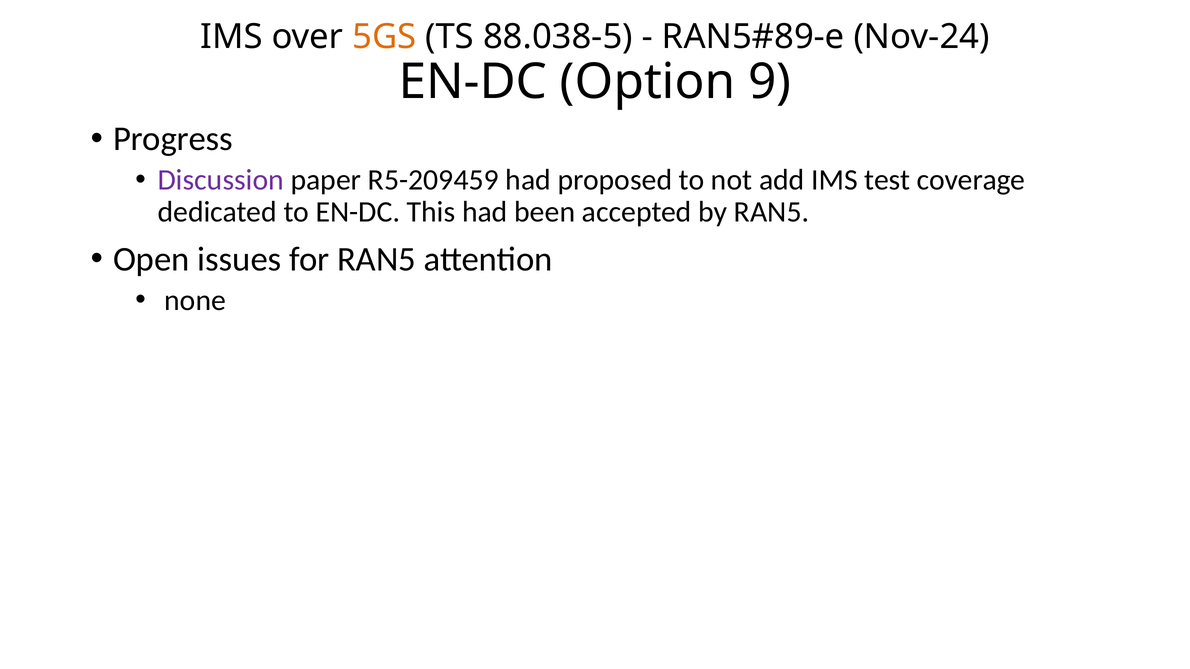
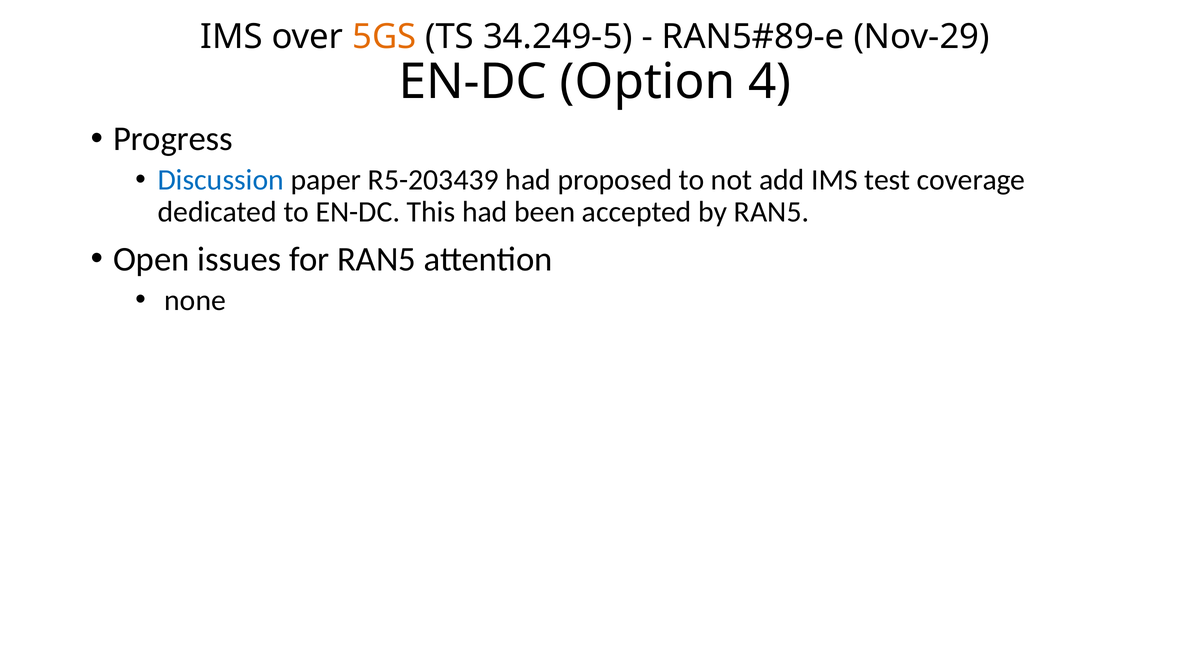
88.038-5: 88.038-5 -> 34.249-5 (558, 37)
Nov-24: Nov-24 -> Nov-29 (921, 37)
9: 9 -> 4 (770, 82)
Discussion colour: purple -> blue (221, 180)
R5-209459: R5-209459 -> R5-203439 (433, 180)
